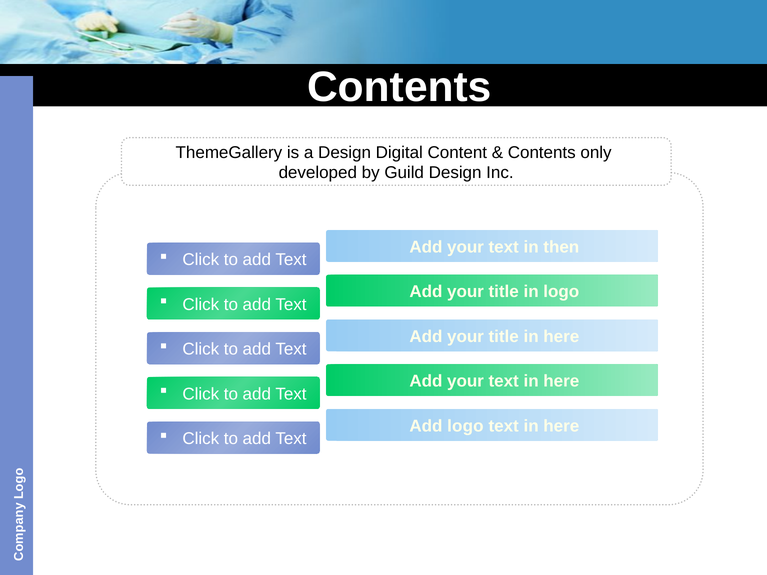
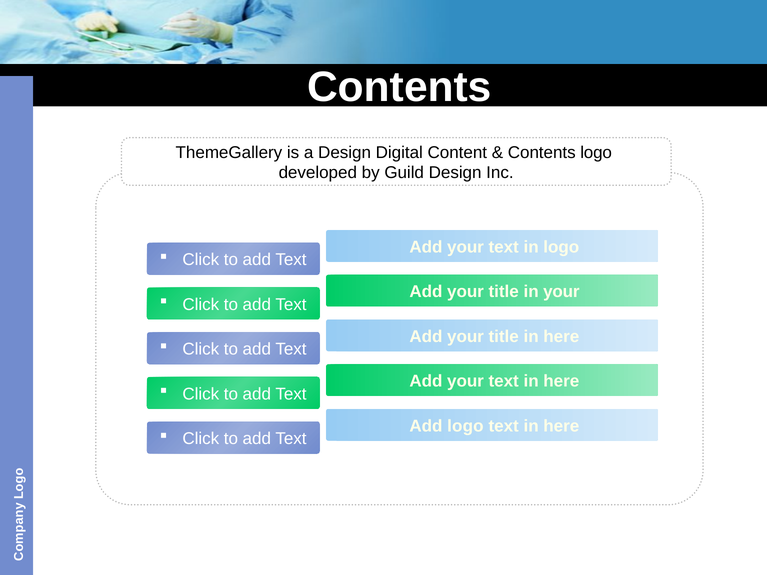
Contents only: only -> logo (596, 152)
in then: then -> logo (561, 247)
in logo: logo -> your (561, 292)
